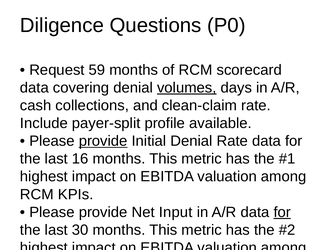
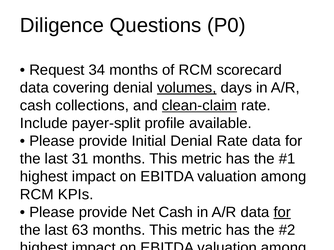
59: 59 -> 34 (97, 70)
clean-claim underline: none -> present (199, 106)
provide underline: present -> none (103, 141)
16: 16 -> 31 (80, 159)
Net Input: Input -> Cash (176, 213)
30: 30 -> 63 (80, 230)
